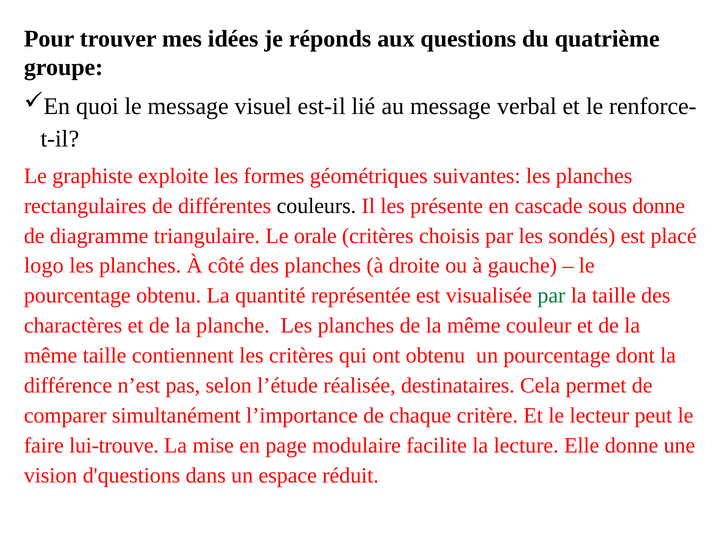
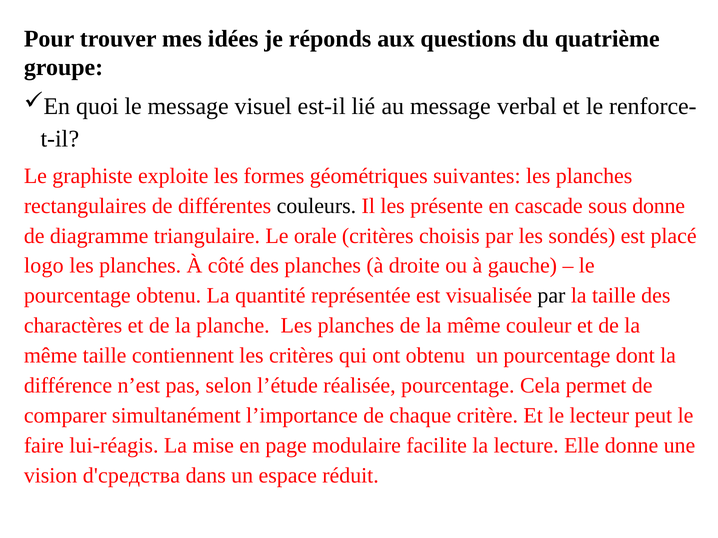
par colour: green -> black (551, 296)
réalisée destinataires: destinataires -> pourcentage (458, 386)
lui-trouve: lui-trouve -> lui-réagis (114, 446)
d'questions: d'questions -> d'средства (131, 476)
